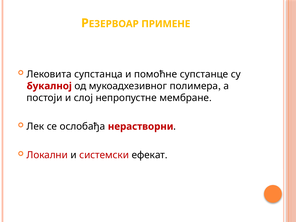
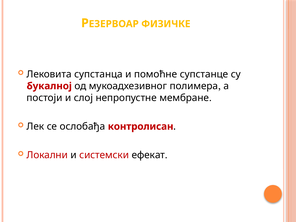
ПРИМЕНЕ: ПРИМЕНЕ -> ФИЗИЧКЕ (166, 24)
нерастворни: нерастворни -> контролисан (141, 126)
